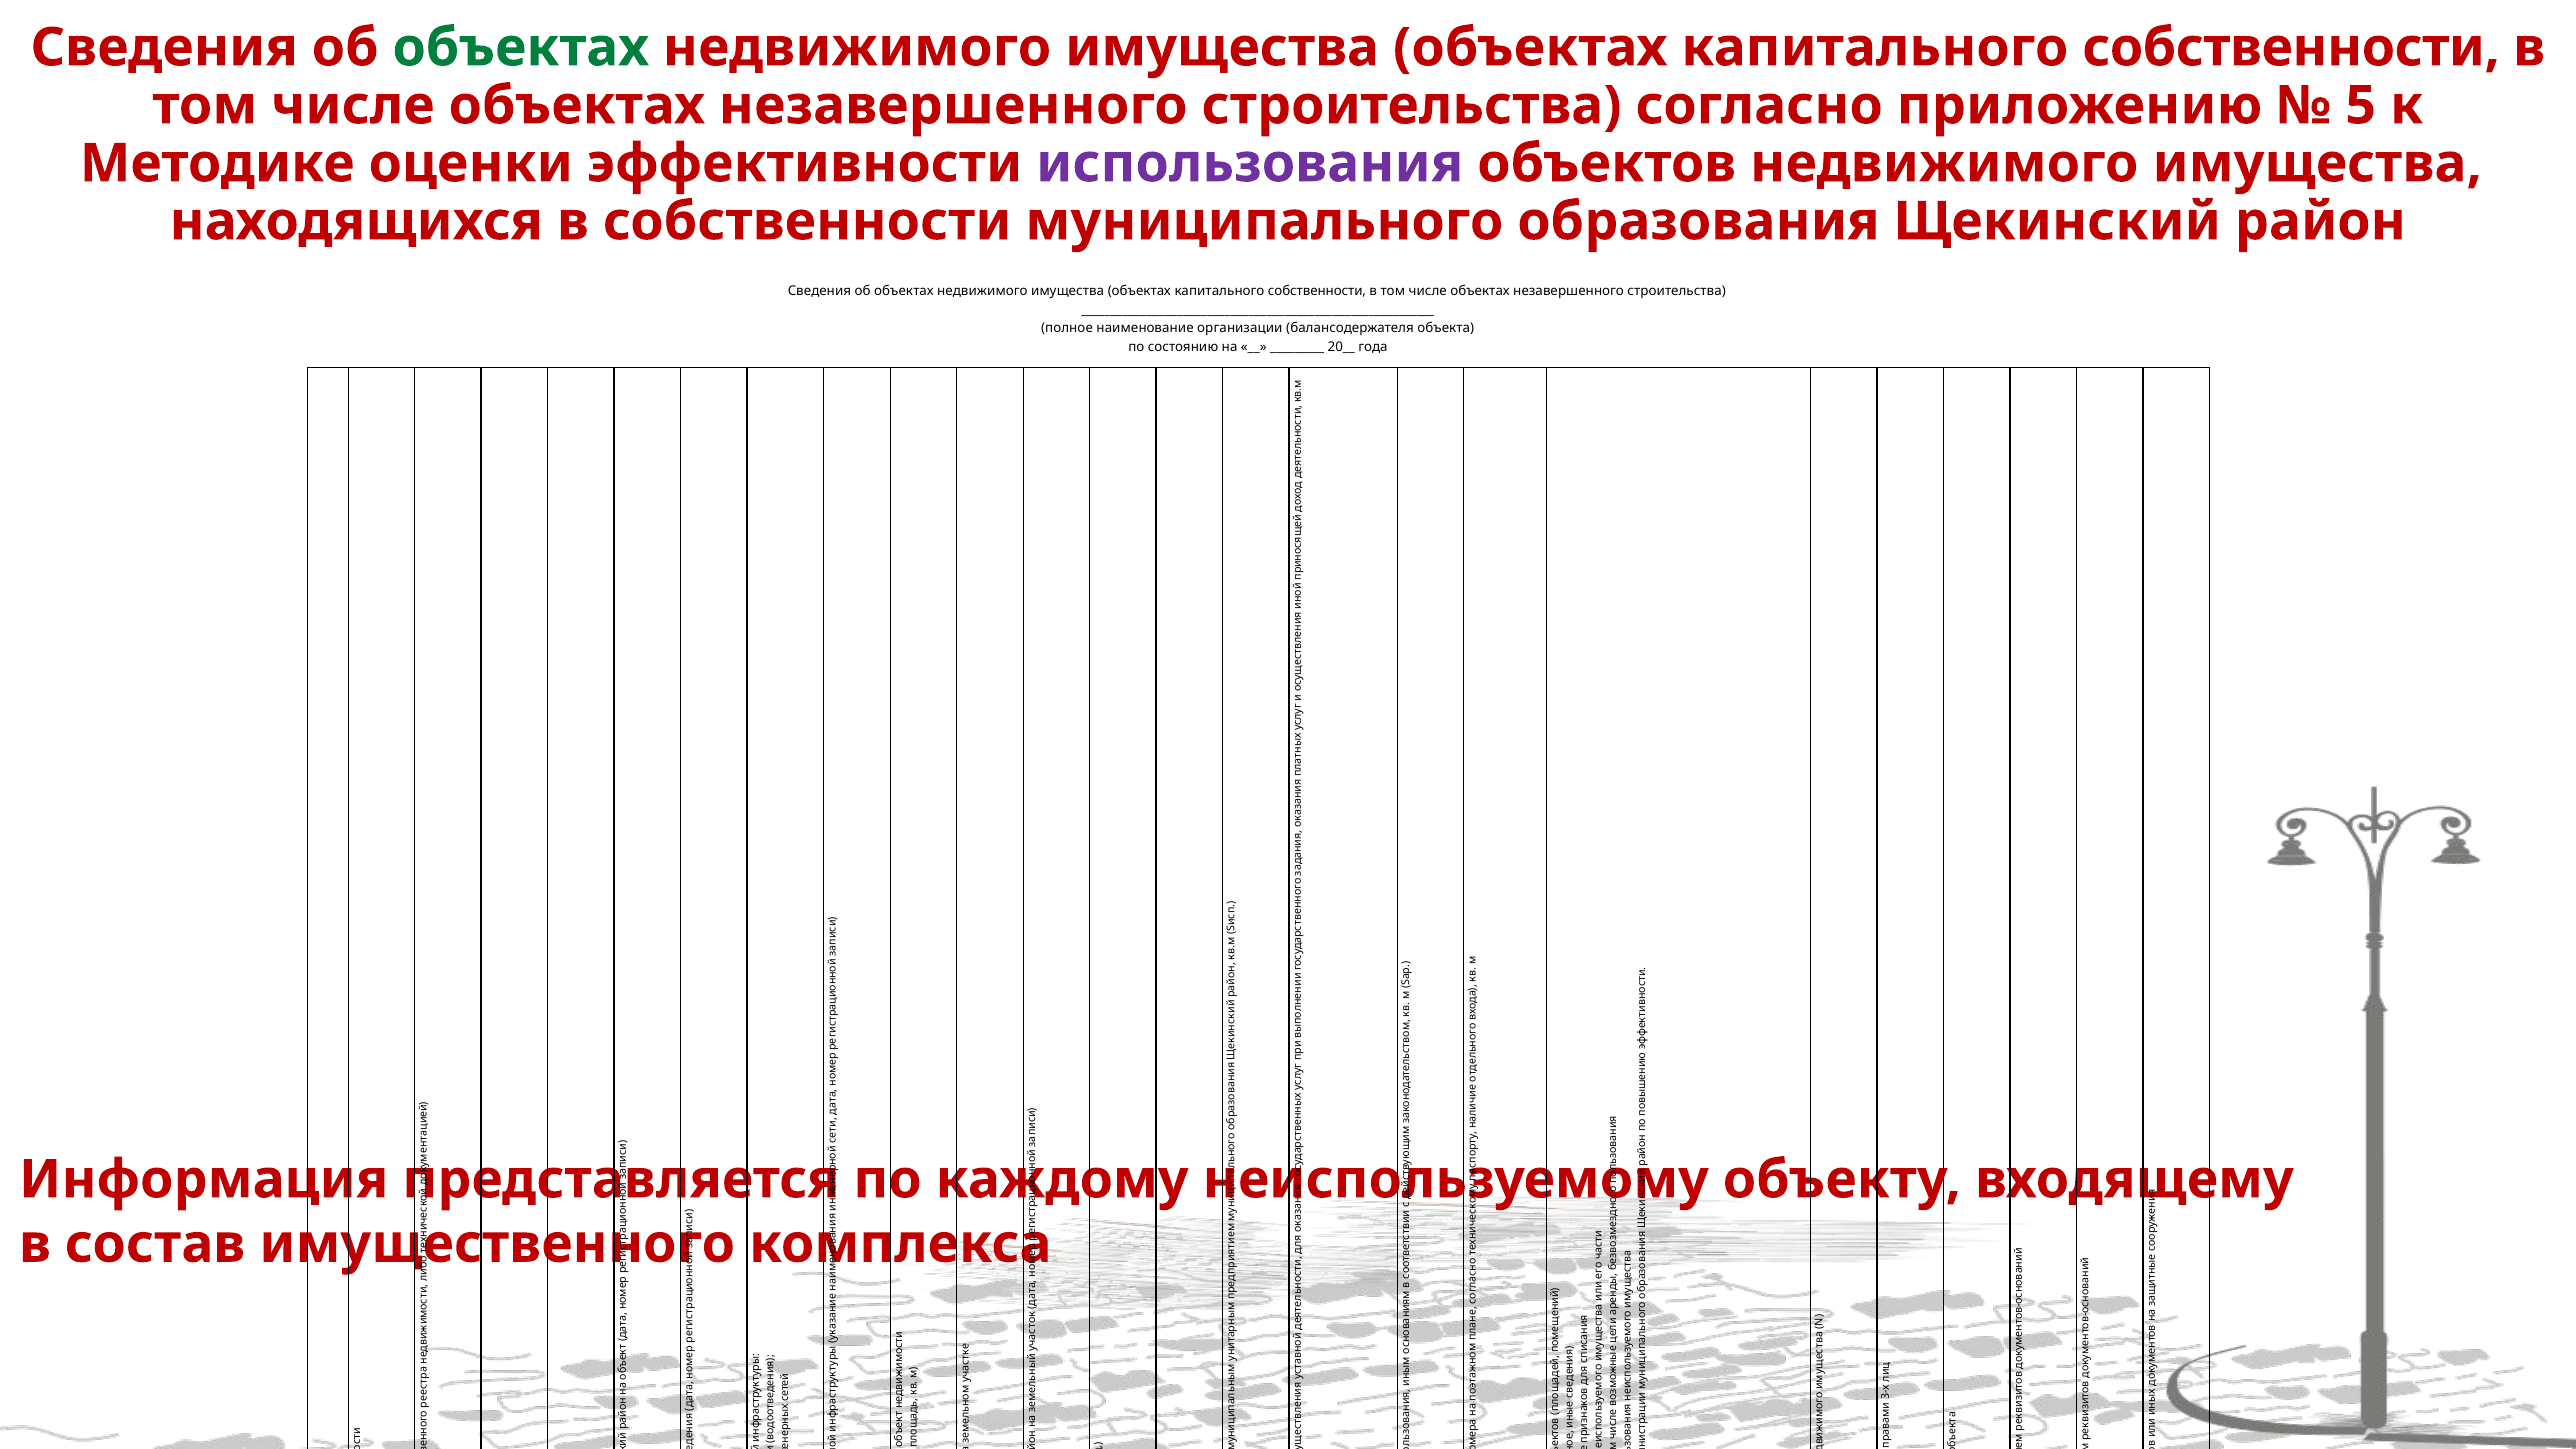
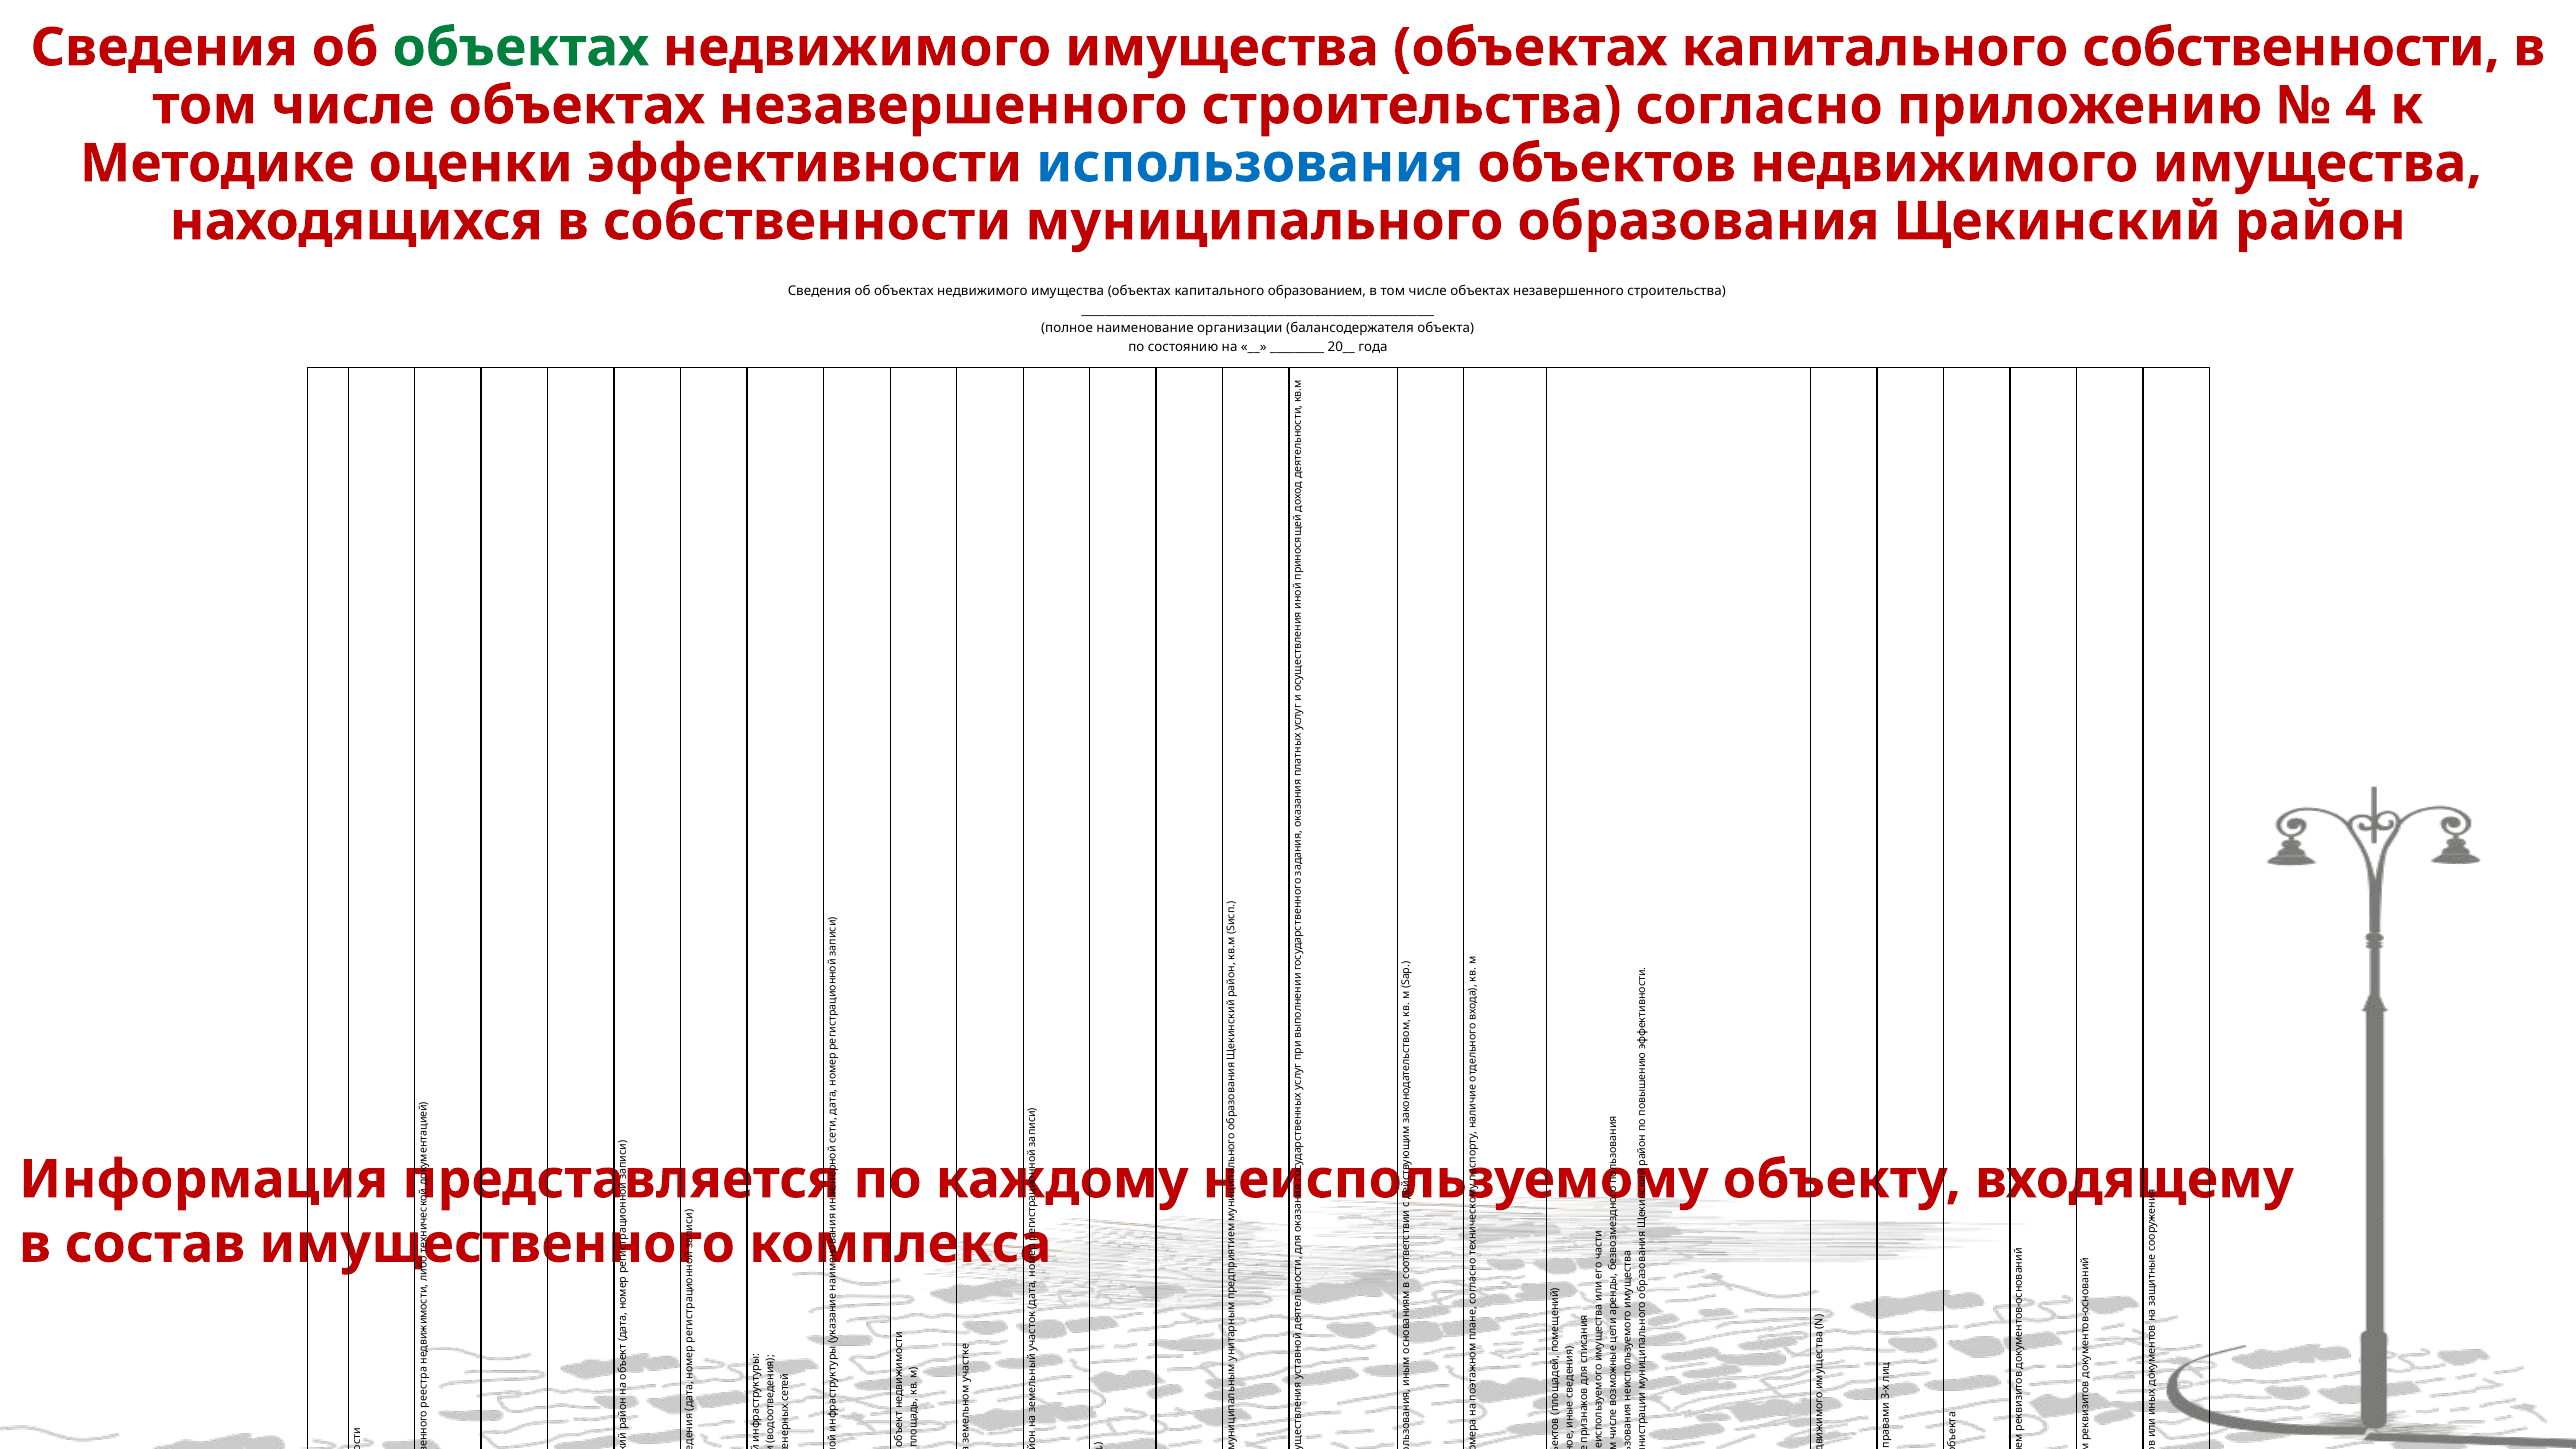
5: 5 -> 4 (2361, 106)
использования colour: purple -> blue (1250, 164)
собственности: собственности -> образованием (1317, 292)
